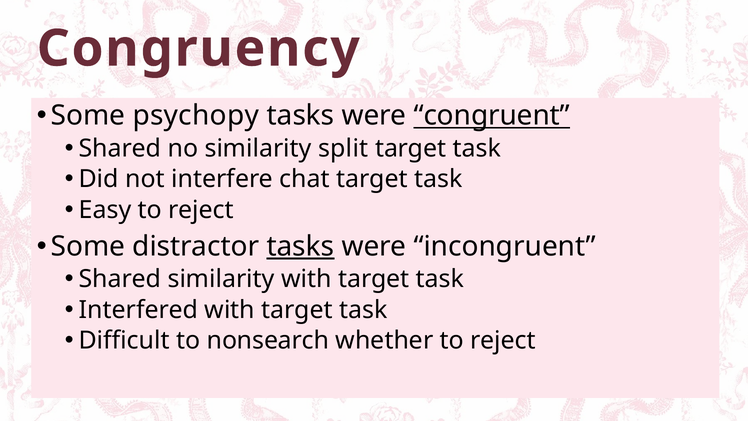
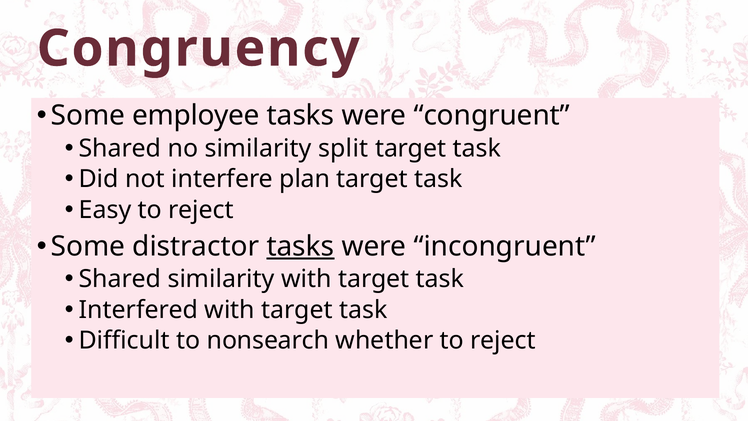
psychopy: psychopy -> employee (196, 116)
congruent underline: present -> none (492, 116)
chat: chat -> plan (305, 179)
